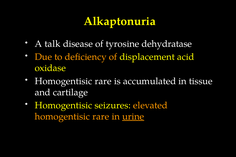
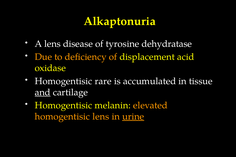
A talk: talk -> lens (53, 44)
and underline: none -> present (43, 92)
seizures: seizures -> melanin (113, 106)
rare: rare -> lens (101, 117)
